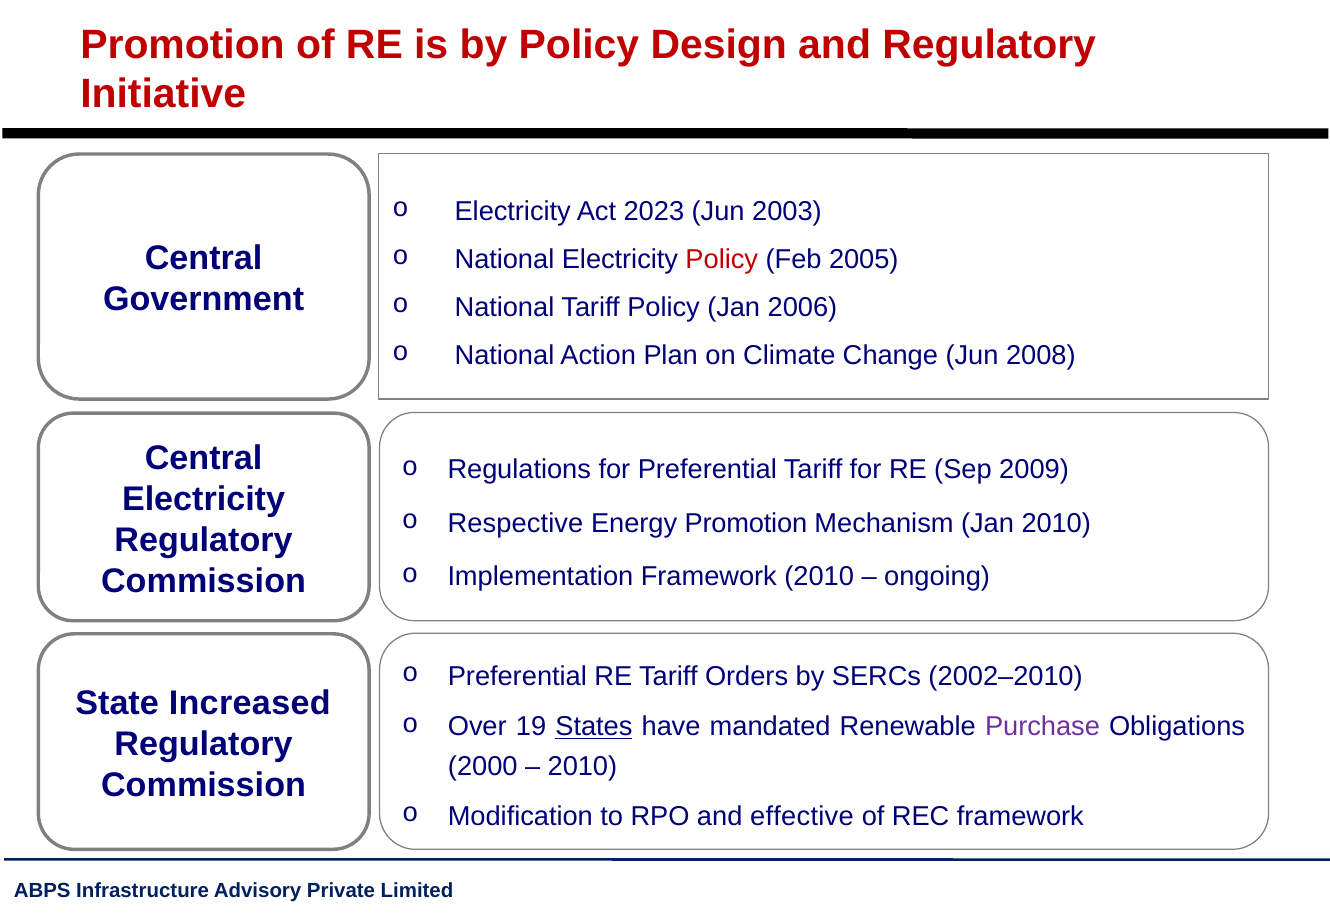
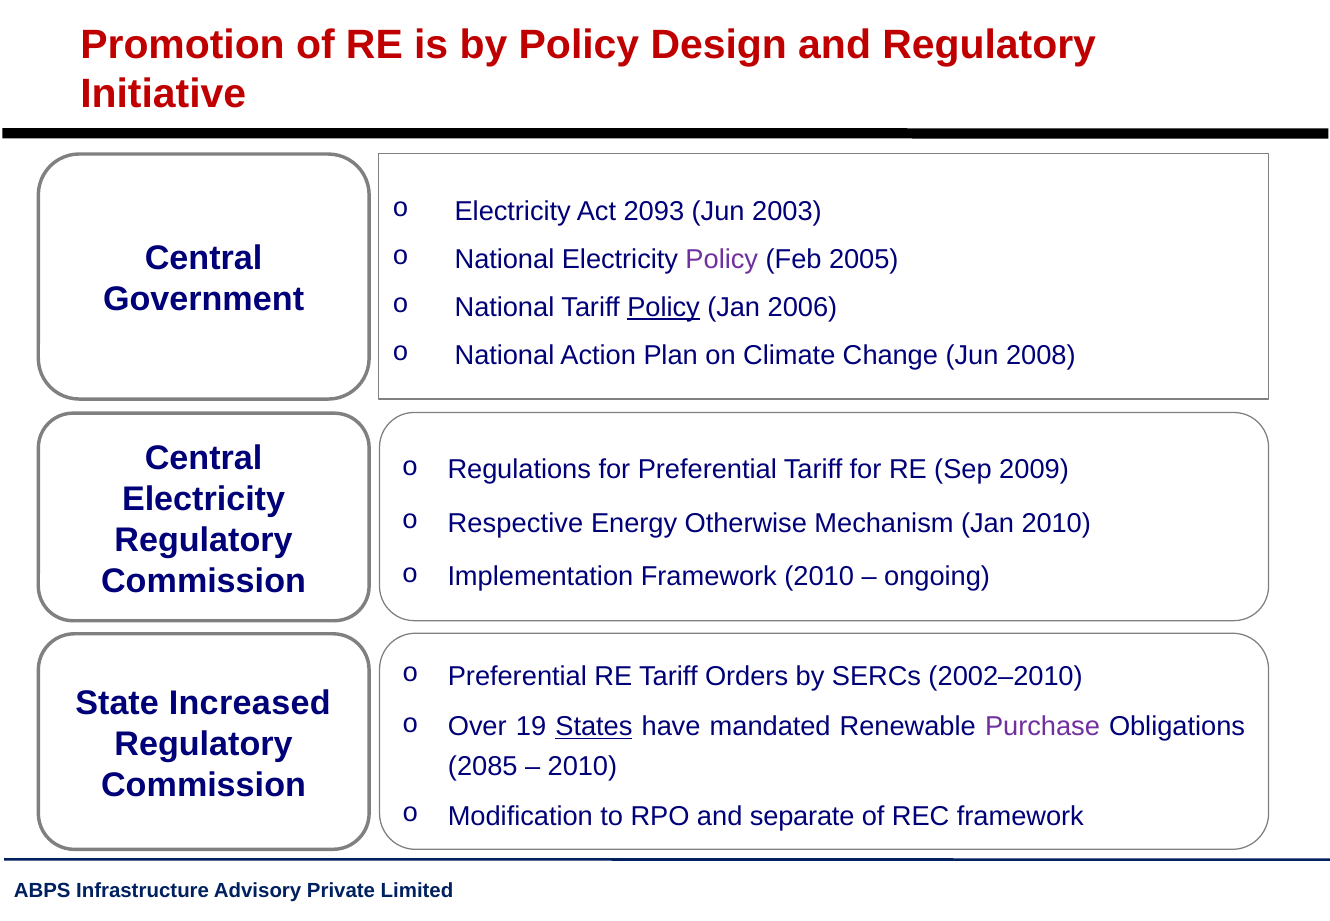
2023: 2023 -> 2093 (654, 211)
Policy colour: red -> purple (722, 259)
Policy underline: none -> present (664, 307)
Energy Promotion: Promotion -> Otherwise (746, 523)
2000: 2000 -> 2085 (483, 766)
effective: effective -> separate (802, 816)
